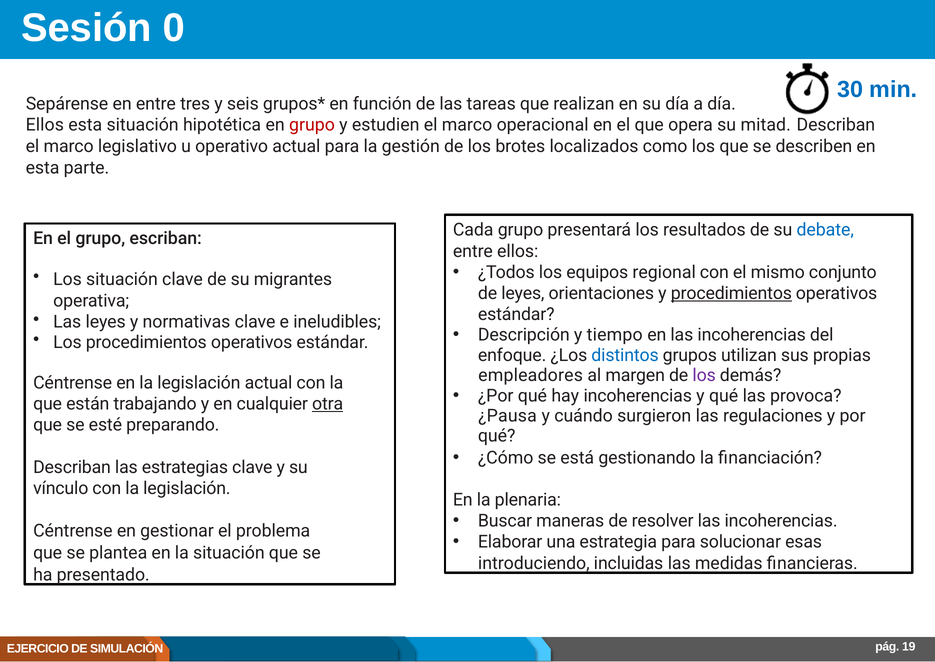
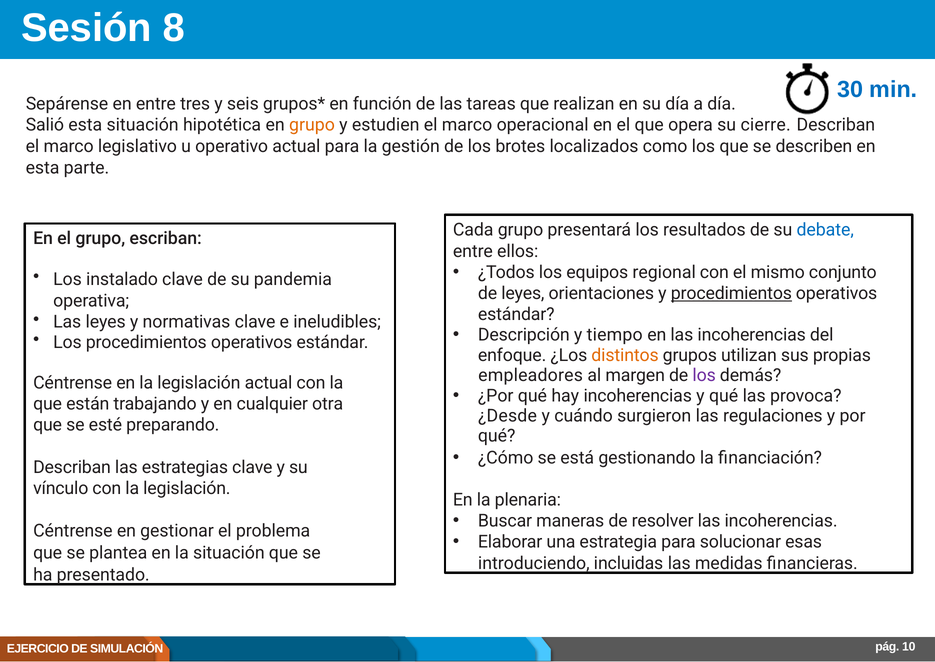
0: 0 -> 8 (174, 28)
Ellos: Ellos -> Salió (45, 125)
grupo colour: red -> orange (312, 125)
mitad: mitad -> cierre (766, 125)
Los situación: situación -> instalado (122, 279)
migrantes: migrantes -> pandemia (293, 279)
distintos colour: blue -> orange (625, 355)
otra underline: present -> none (328, 404)
¿Pausa: ¿Pausa -> ¿Desde (507, 416)
19: 19 -> 10 (909, 647)
